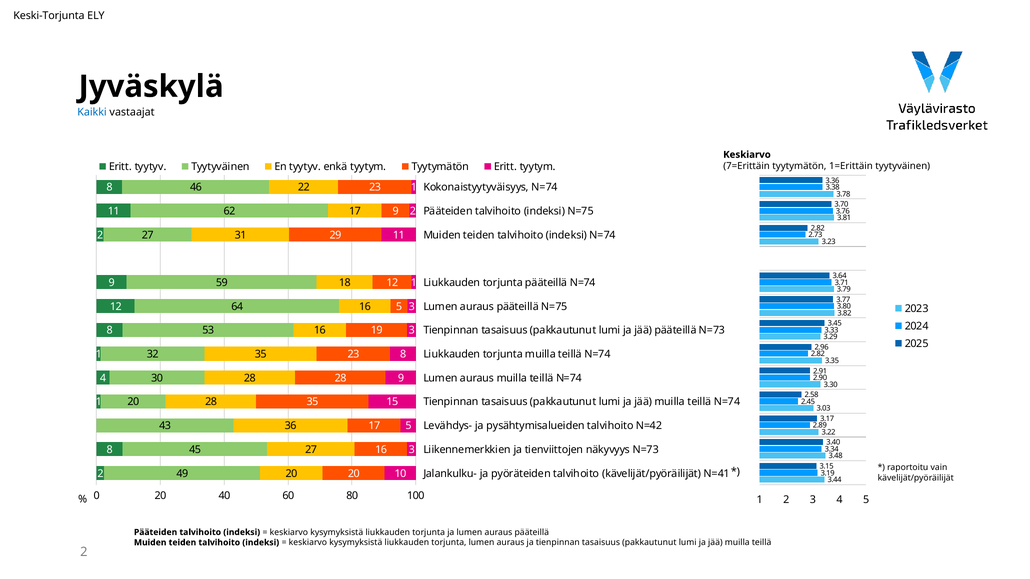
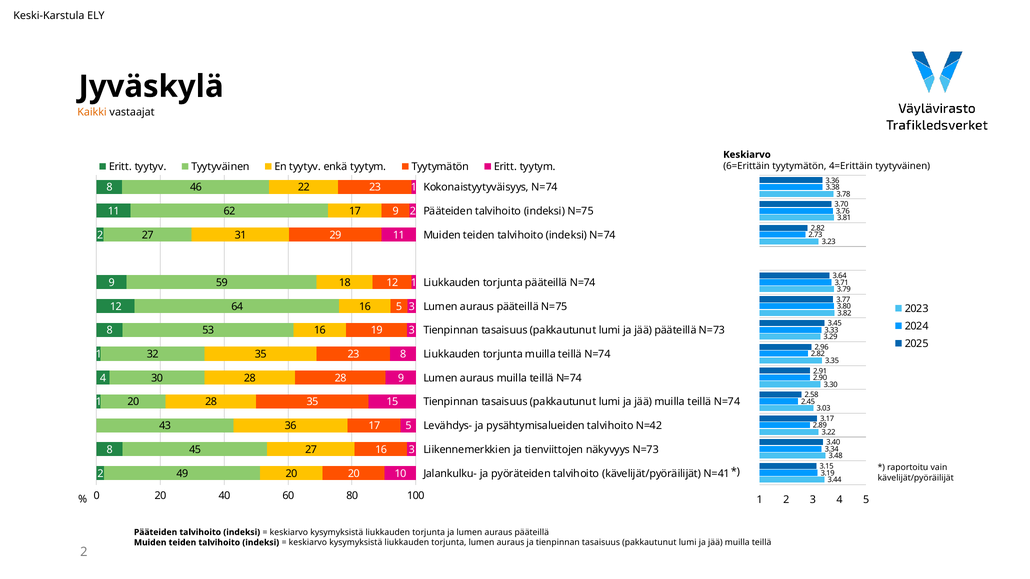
Keski-Torjunta: Keski-Torjunta -> Keski-Karstula (49, 16)
Kaikki colour: blue -> orange (92, 112)
7=Erittäin: 7=Erittäin -> 6=Erittäin (747, 166)
1=Erittäin: 1=Erittäin -> 4=Erittäin (851, 166)
